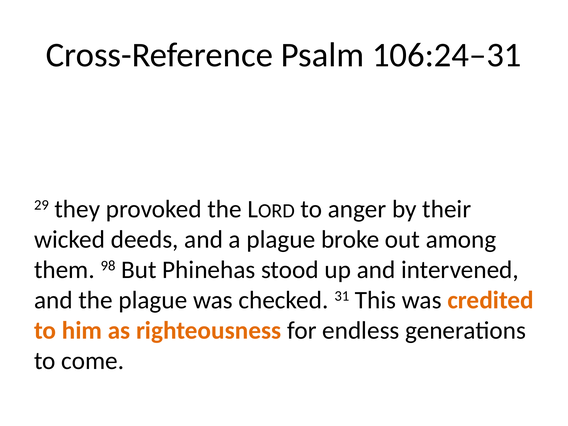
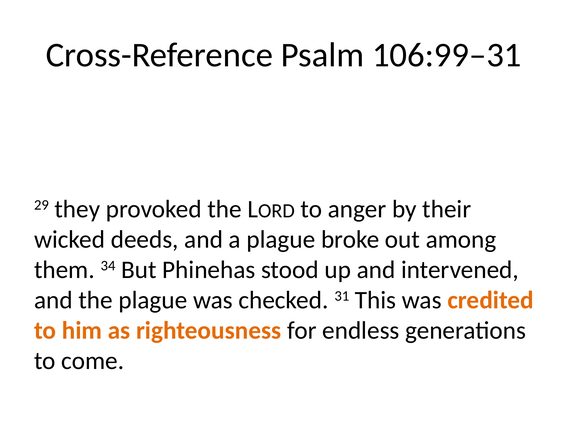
106:24–31: 106:24–31 -> 106:99–31 (447, 55)
98: 98 -> 34 (108, 266)
